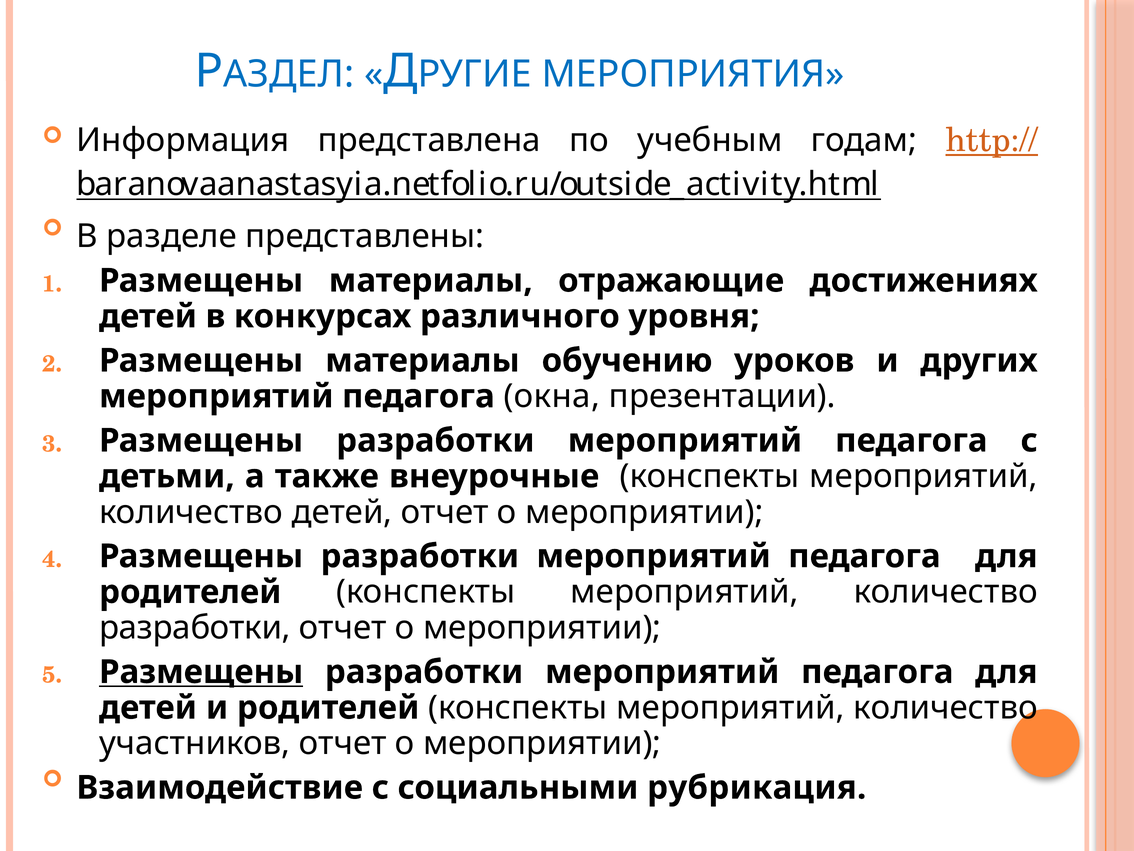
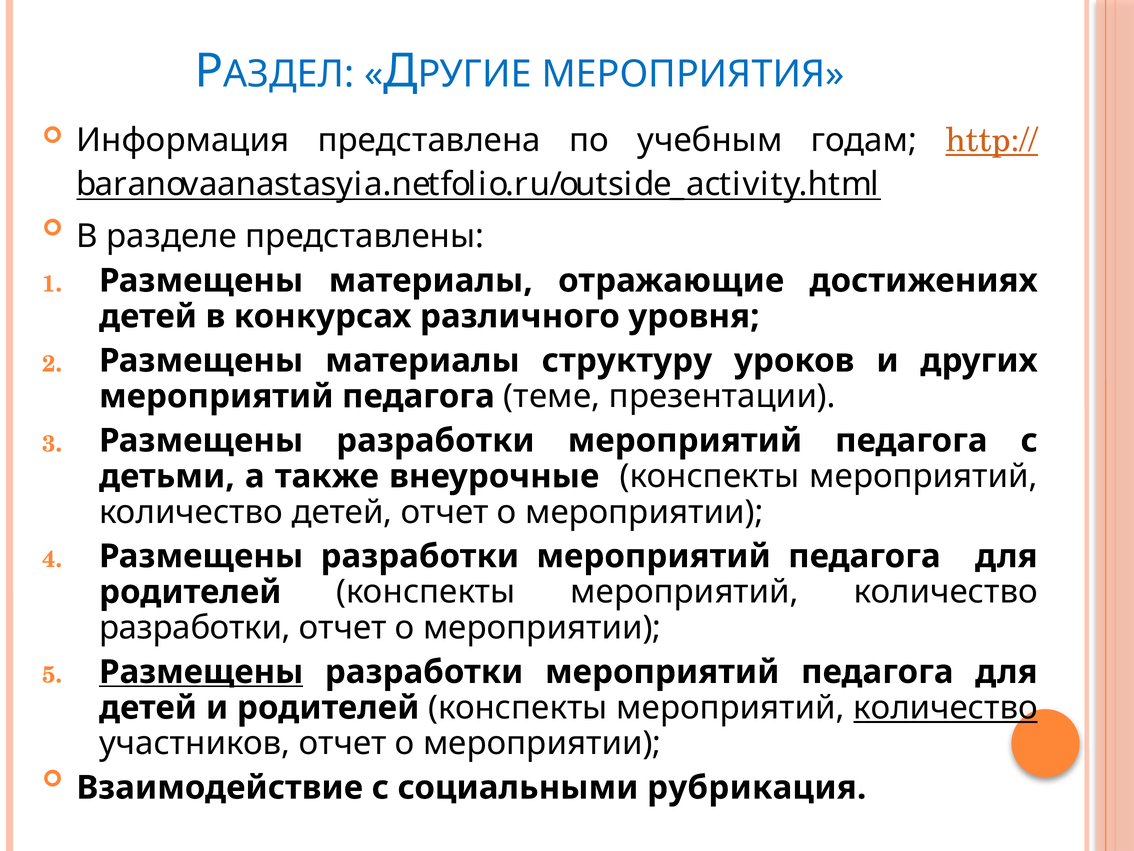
обучению: обучению -> структуру (627, 360)
окна: окна -> теме (552, 396)
количество underline: none -> present (946, 707)
